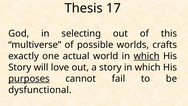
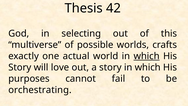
17: 17 -> 42 (113, 8)
purposes underline: present -> none (29, 79)
dysfunctional: dysfunctional -> orchestrating (40, 90)
